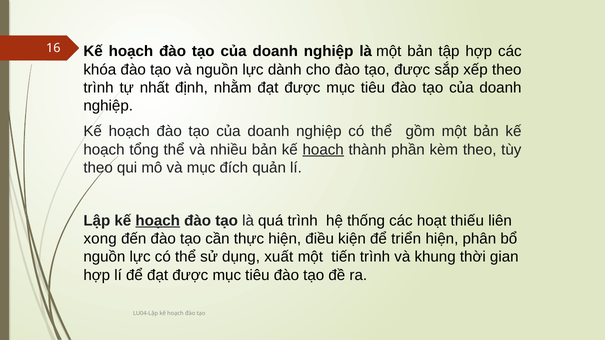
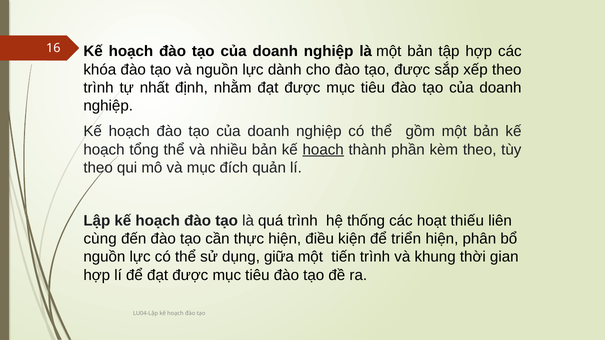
hoạch underline: present -> none (158, 221)
xong: xong -> cùng (100, 239)
xuất: xuất -> giữa (279, 257)
